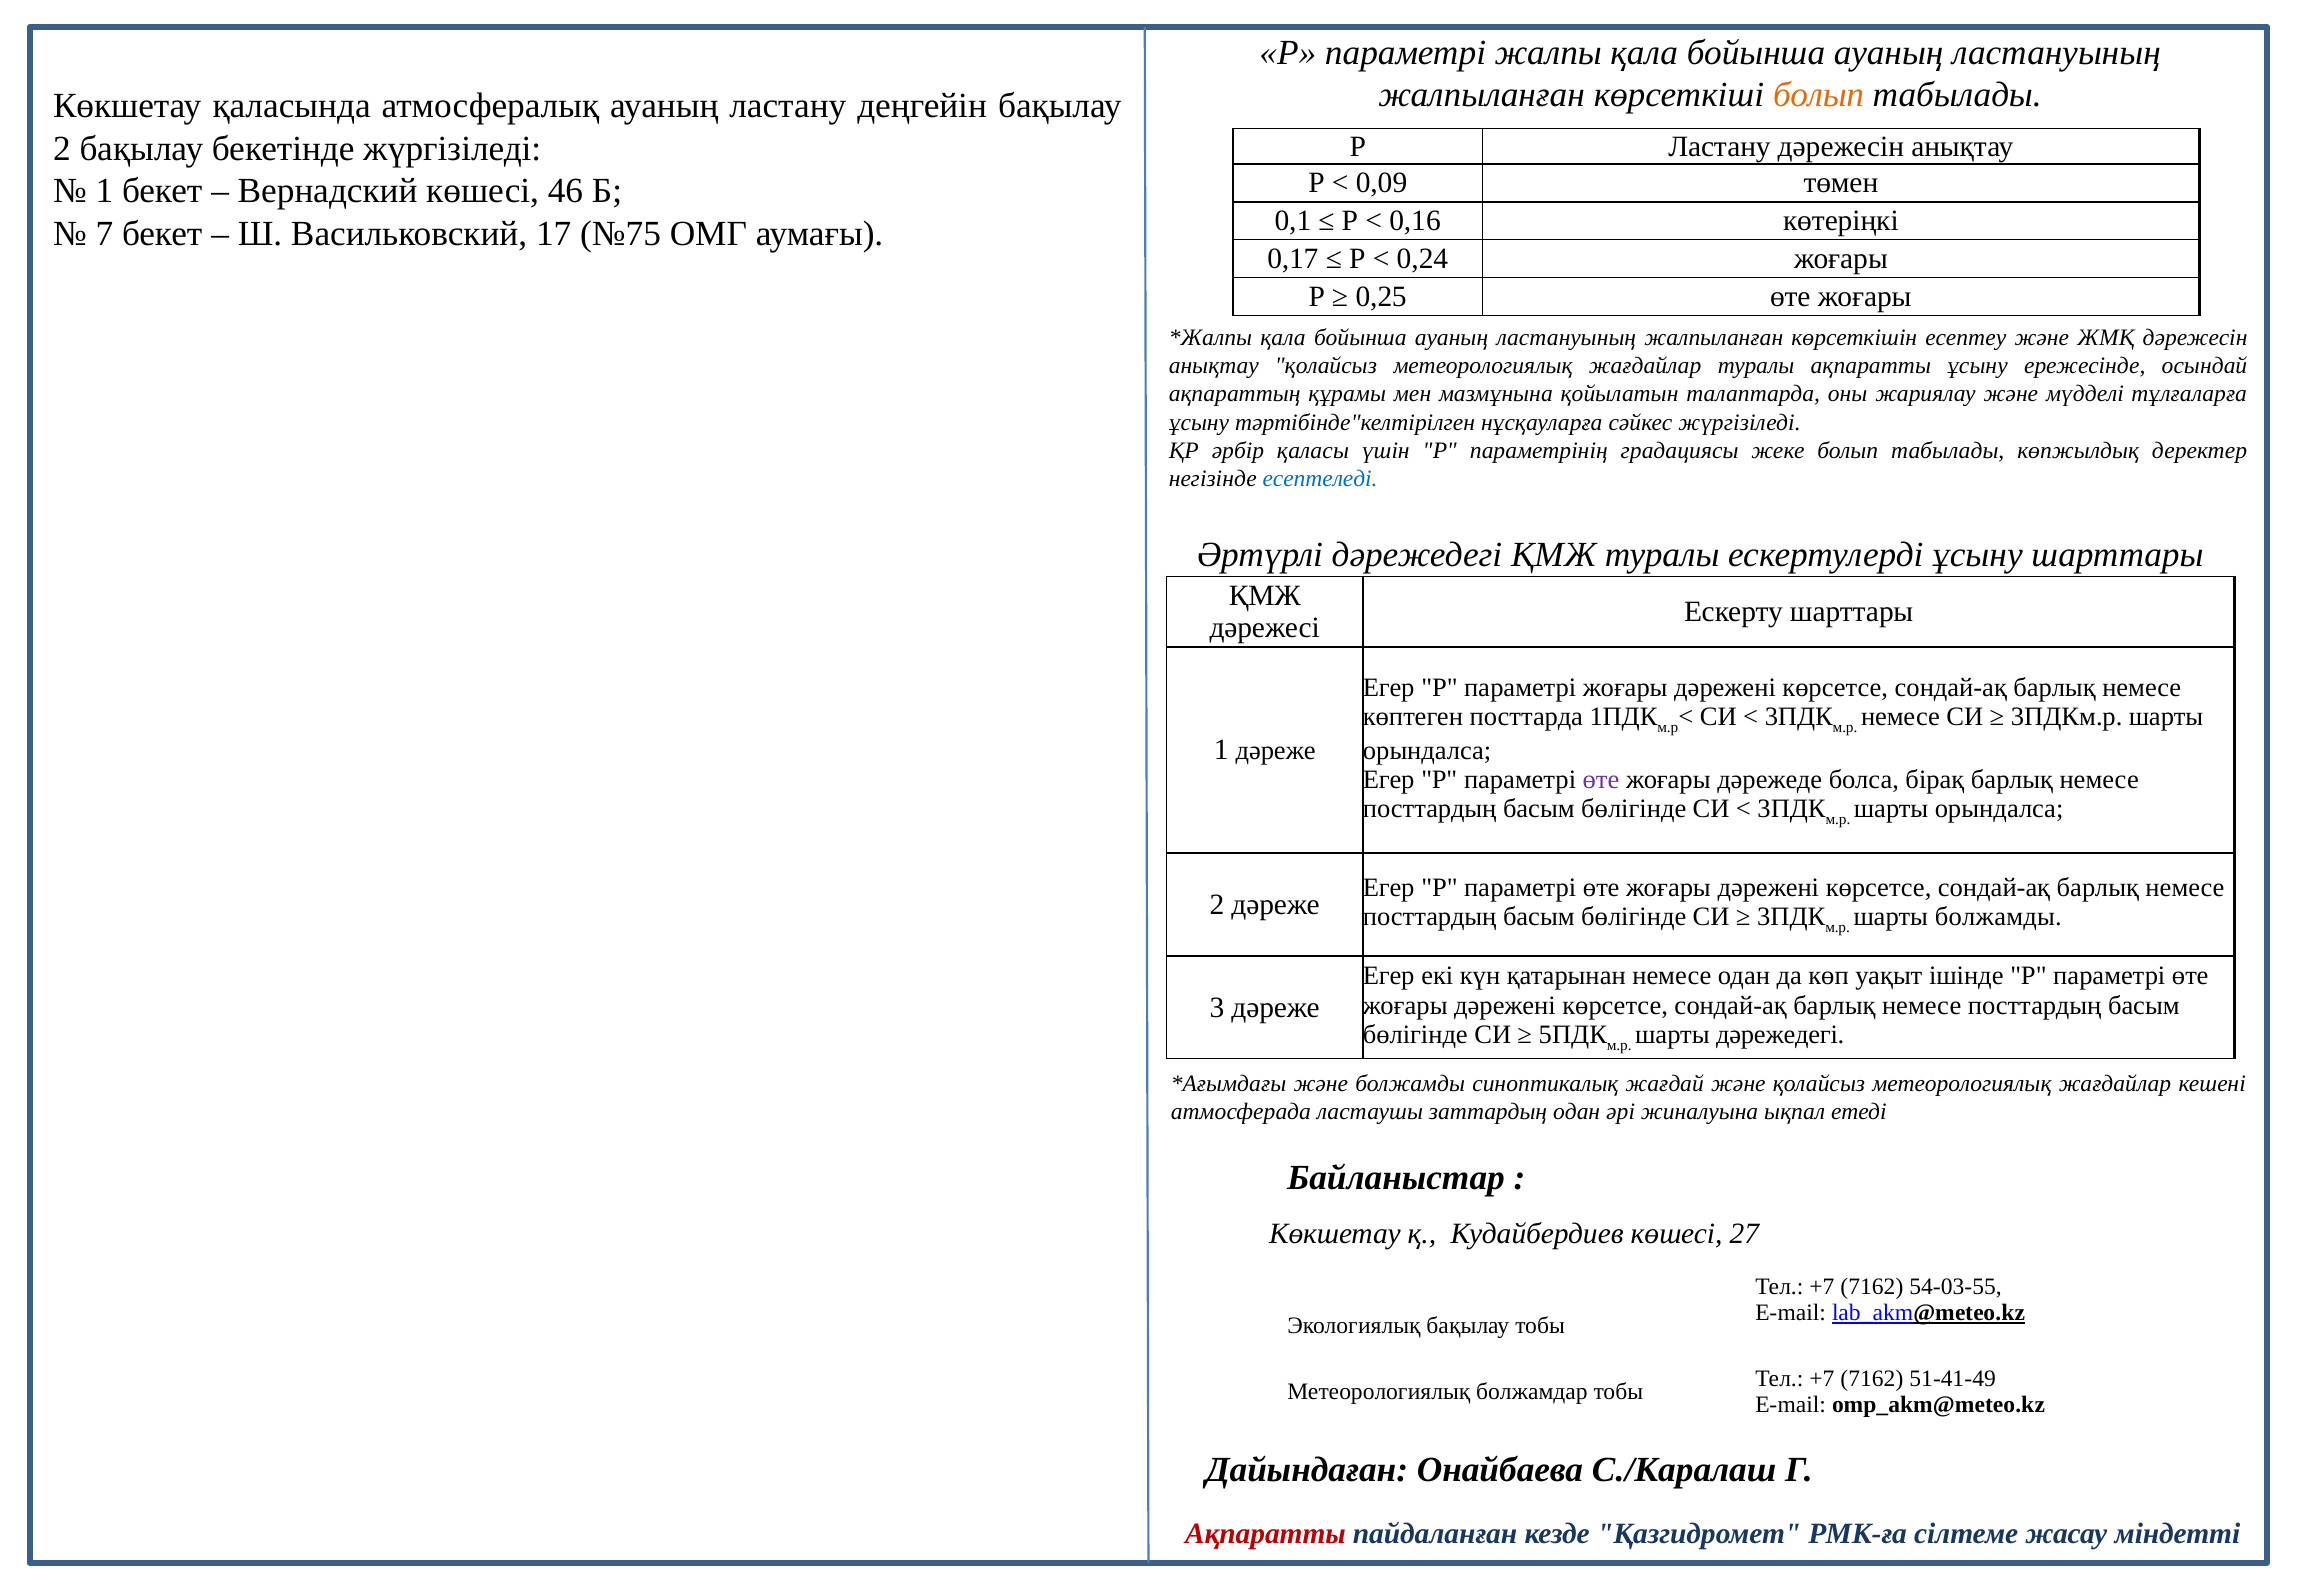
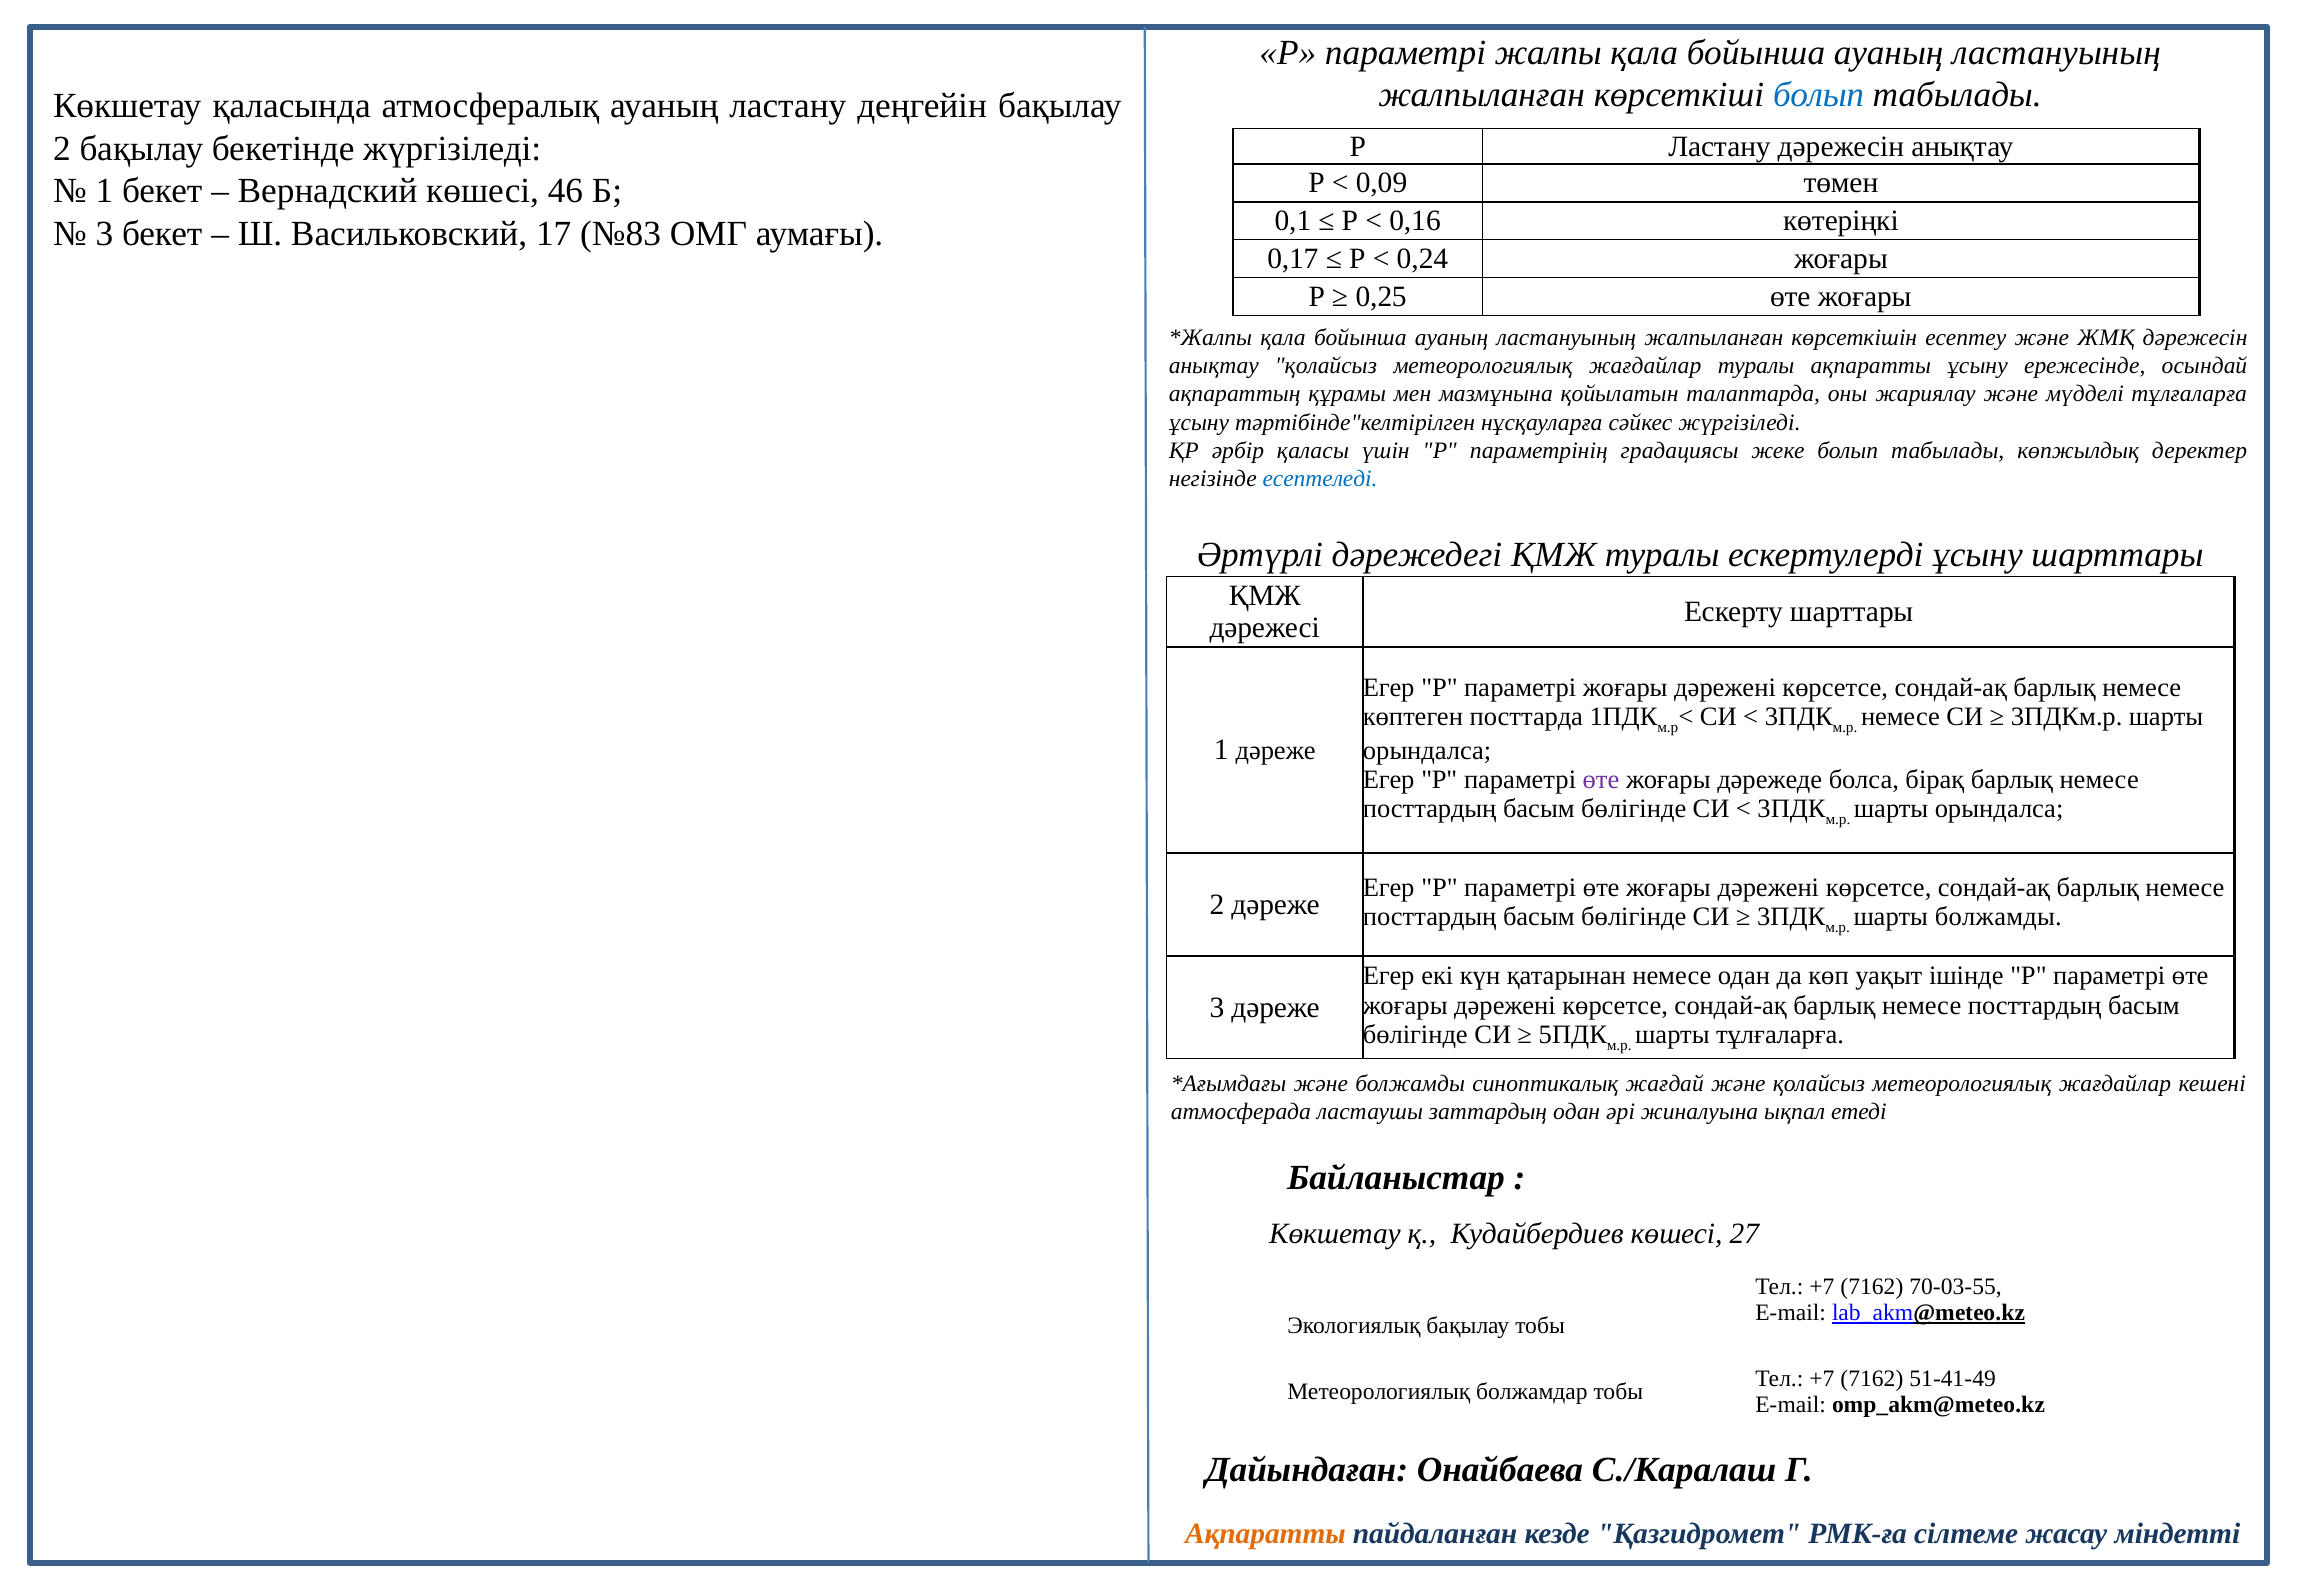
болып colour: orange -> blue (1819, 95)
7: 7 -> 3 (104, 233)
№75: №75 -> №83 (621, 233)
шарты дәрежедегі: дәрежедегі -> тұлғаларға (1780, 1035)
54-03-55: 54-03-55 -> 70-03-55 (1956, 1287)
Ақпаратты colour: red -> orange (1265, 1534)
